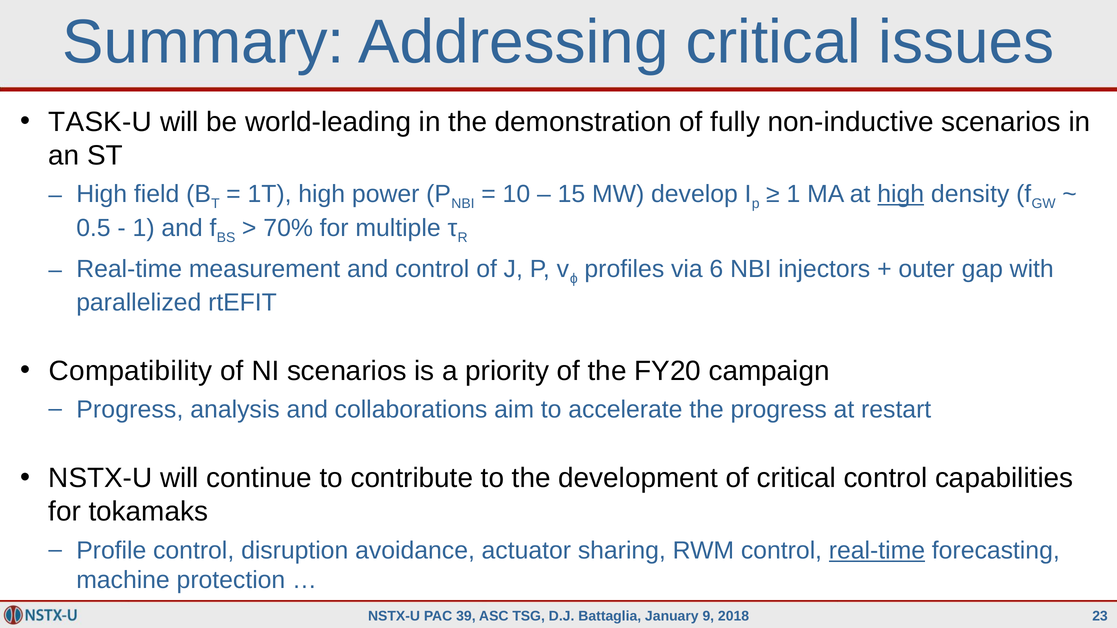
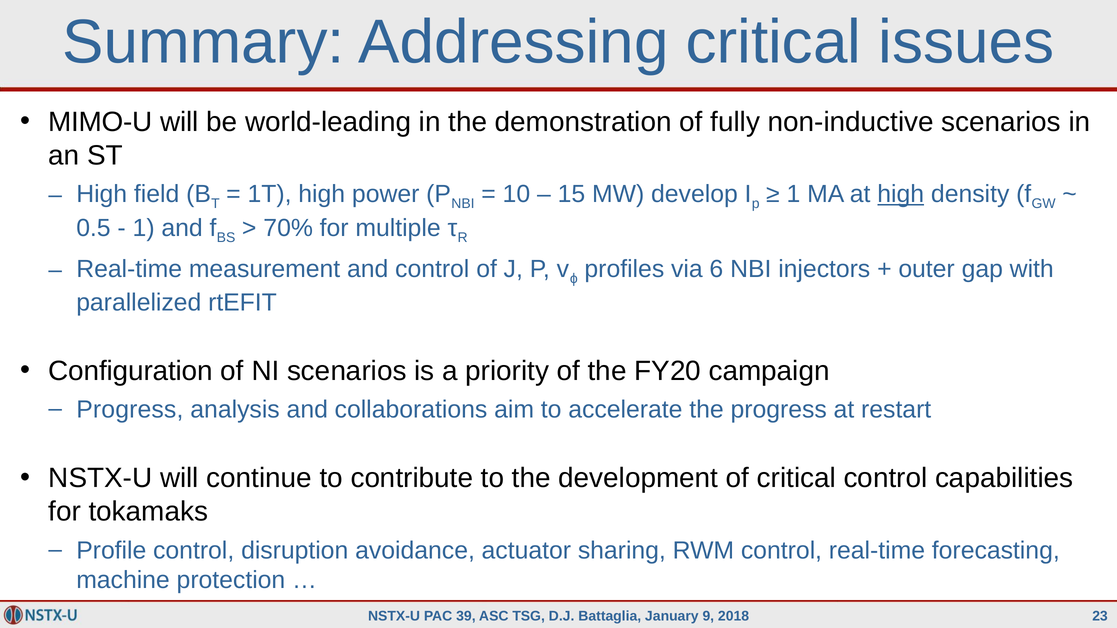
TASK-U: TASK-U -> MIMO-U (100, 122)
Compatibility: Compatibility -> Configuration (131, 371)
real-time underline: present -> none (877, 551)
